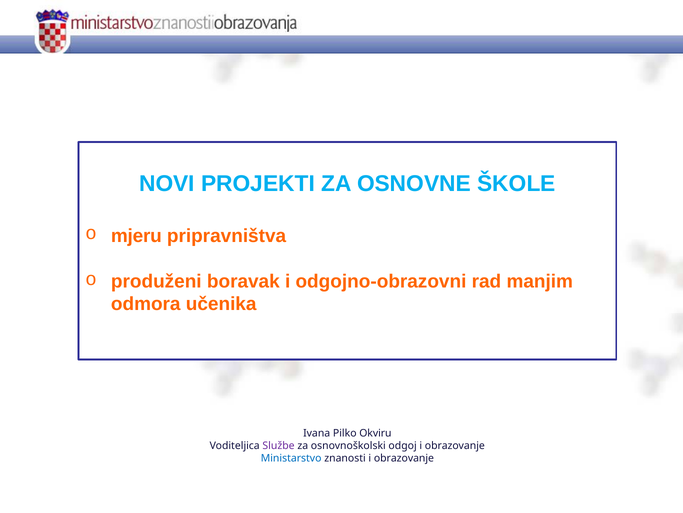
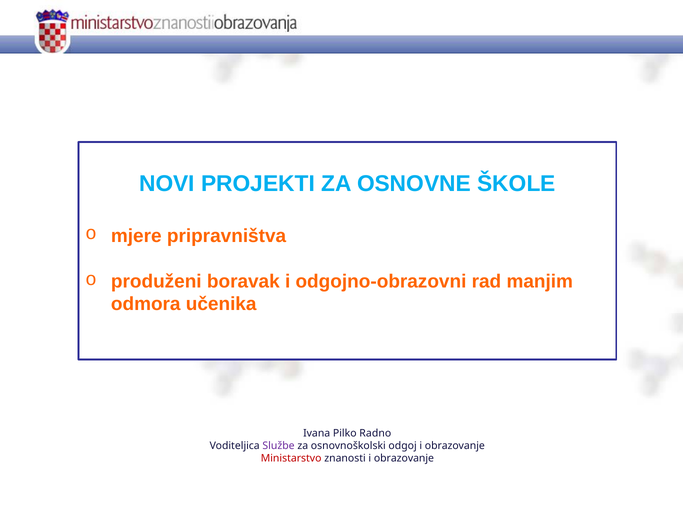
mjeru: mjeru -> mjere (136, 235)
Okviru: Okviru -> Radno (375, 433)
Ministarstvo colour: blue -> red (291, 458)
